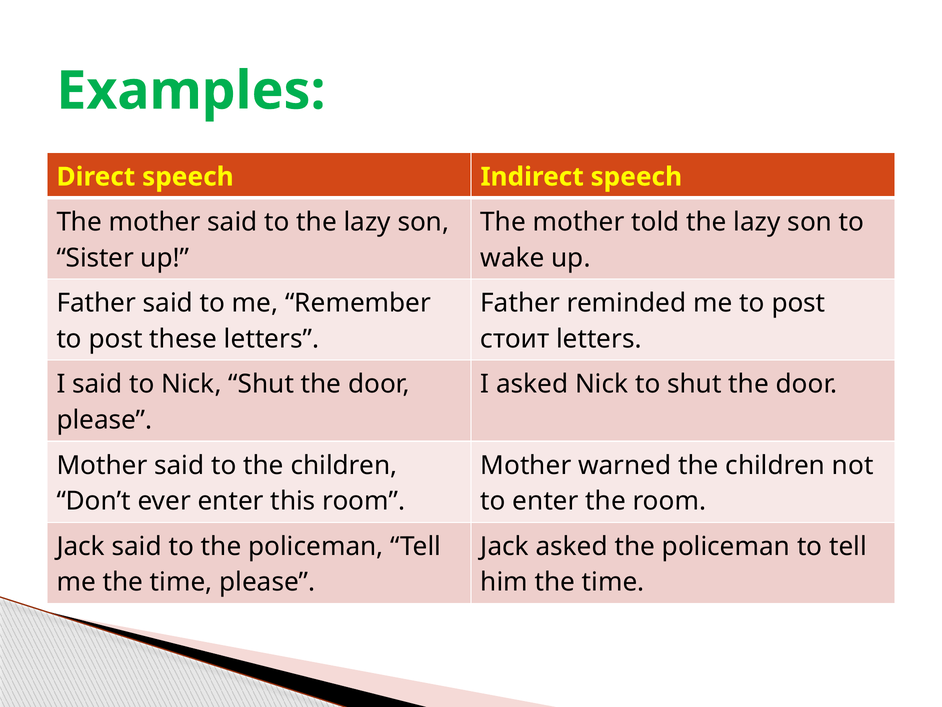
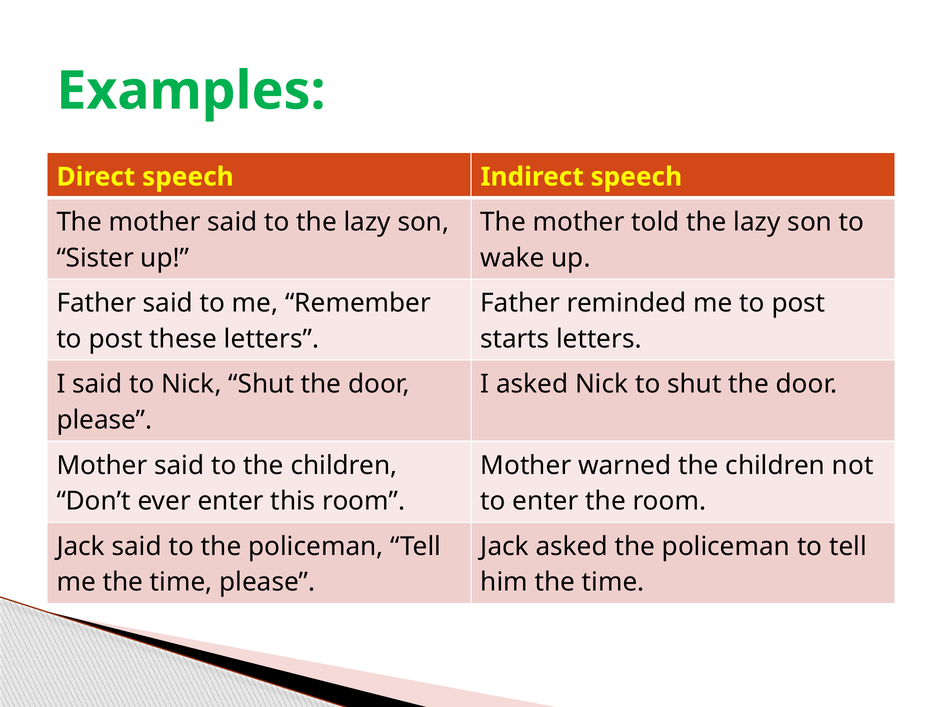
стоит: стоит -> starts (515, 339)
